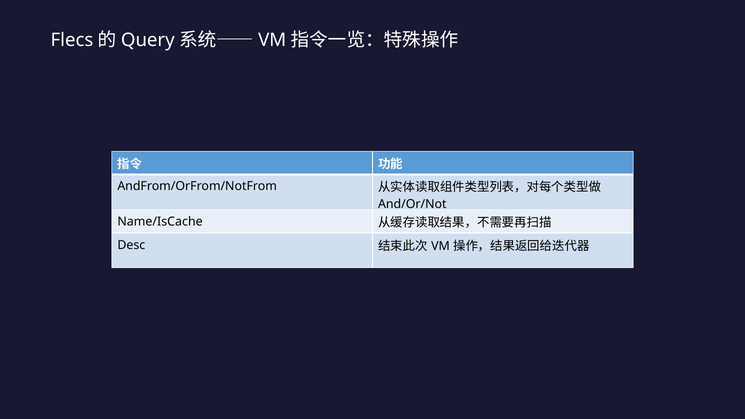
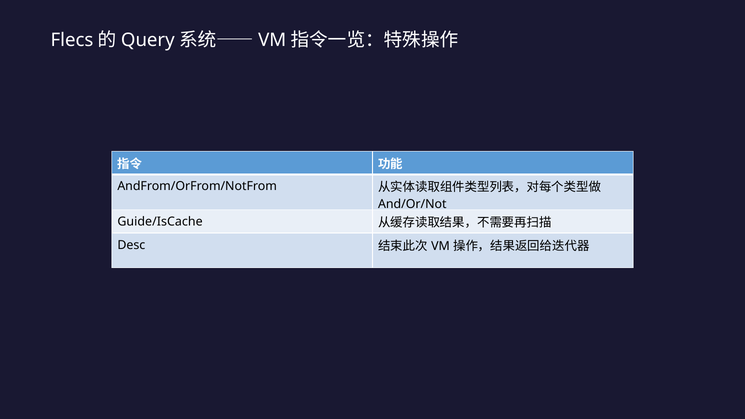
Name/IsCache: Name/IsCache -> Guide/IsCache (160, 222)
